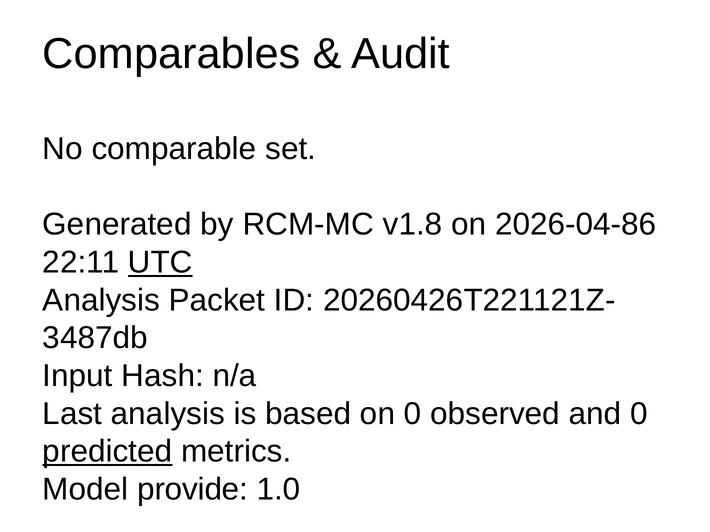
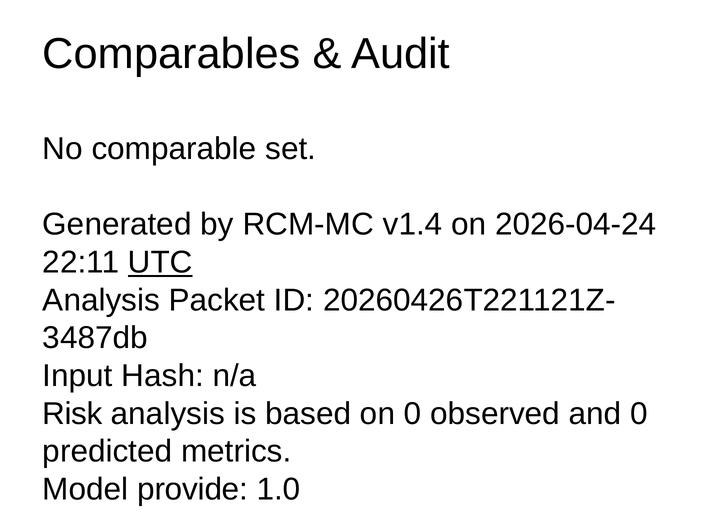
v1.8: v1.8 -> v1.4 (413, 225)
2026-04-86: 2026-04-86 -> 2026-04-24 (576, 225)
Last: Last -> Risk (72, 414)
predicted underline: present -> none (107, 452)
